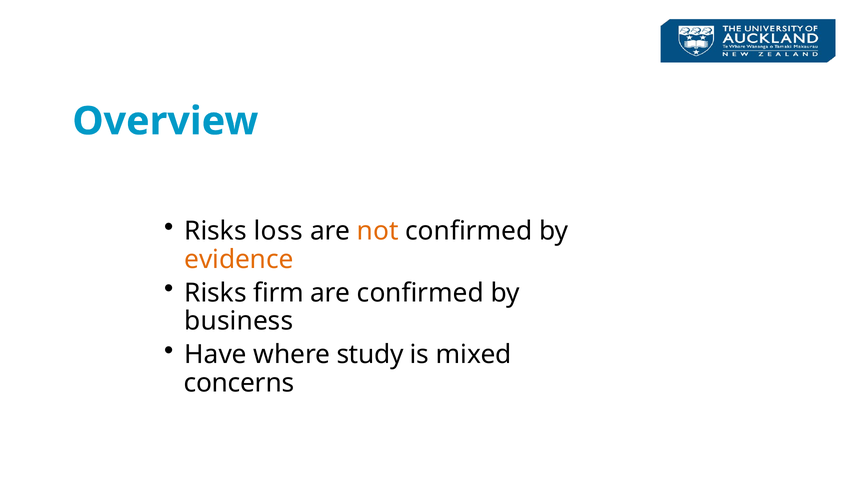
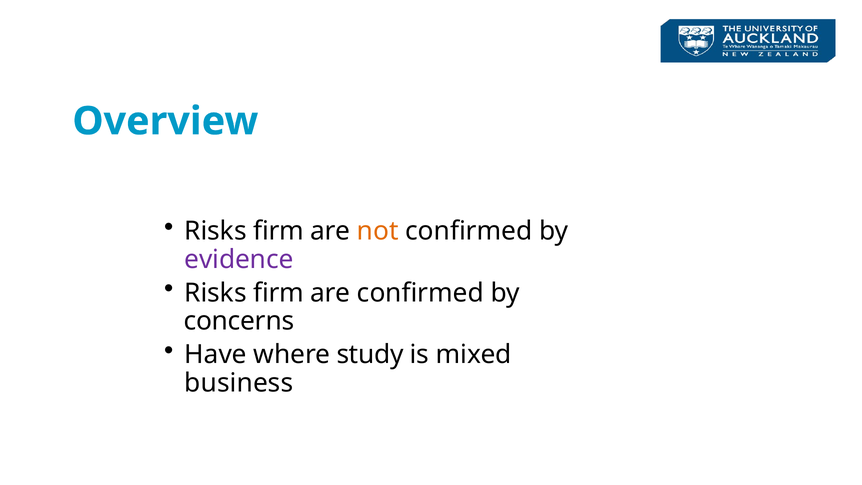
loss: loss -> firm (279, 231)
evidence colour: orange -> purple (239, 259)
business: business -> concerns (239, 321)
concerns: concerns -> business (239, 383)
